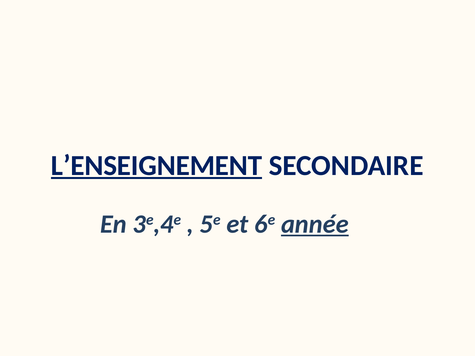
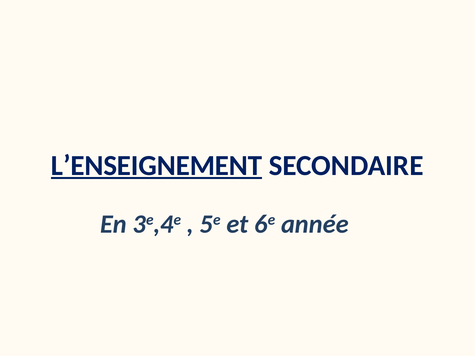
année underline: present -> none (315, 224)
